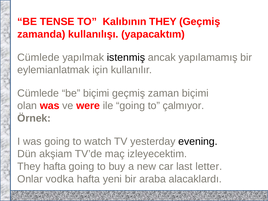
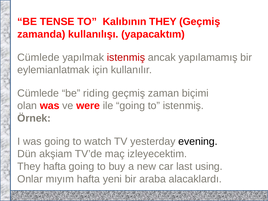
istenmiş colour: black -> red (126, 57)
be biçimi: biçimi -> riding (96, 93)
to çalmıyor: çalmıyor -> istenmiş (183, 106)
letter: letter -> using (209, 166)
vodka: vodka -> mıyım (60, 179)
